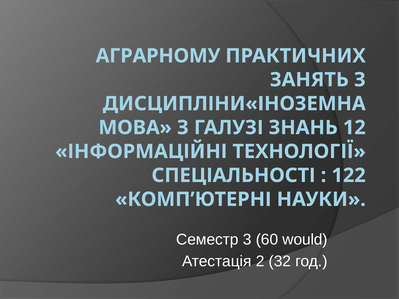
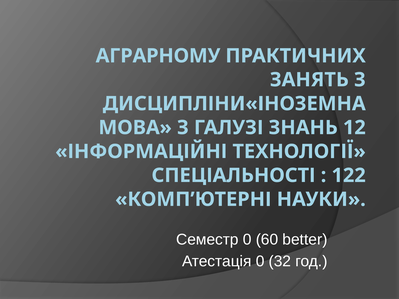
Семестр 3: 3 -> 0 (247, 240)
would: would -> better (305, 240)
Атестація 2: 2 -> 0 (260, 262)
